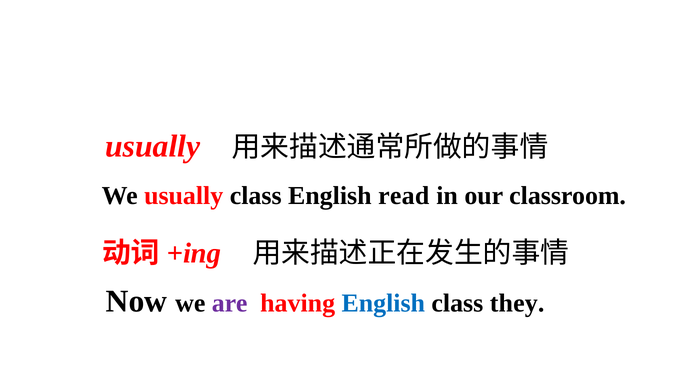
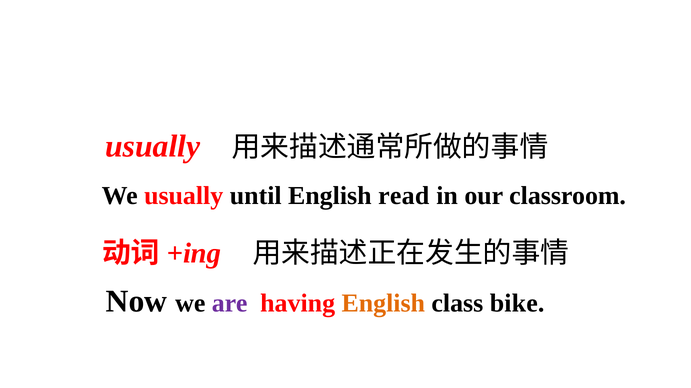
usually class: class -> until (256, 196)
English colour: blue -> orange (383, 304)
they: they -> bike (517, 304)
